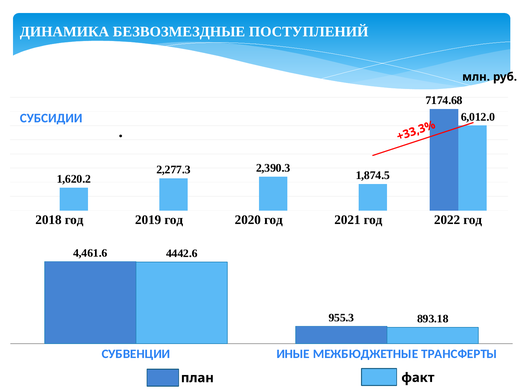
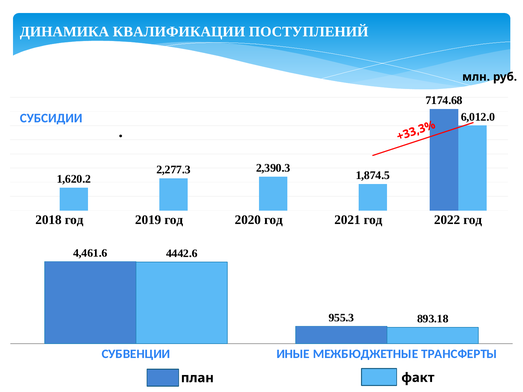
БЕЗВОЗМЕЗДНЫЕ: БЕЗВОЗМЕЗДНЫЕ -> КВАЛИФИКАЦИИ (179, 32)
